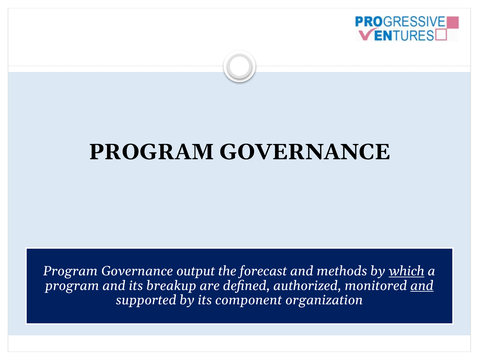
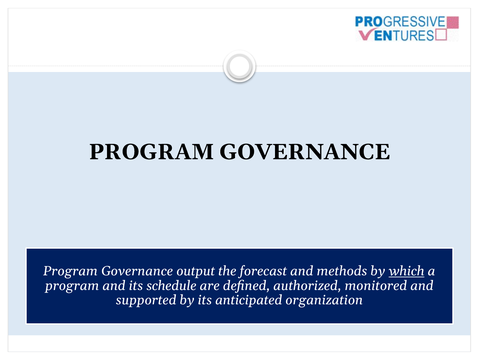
breakup: breakup -> schedule (171, 285)
and underline: present -> none (422, 285)
component: component -> anticipated (249, 299)
